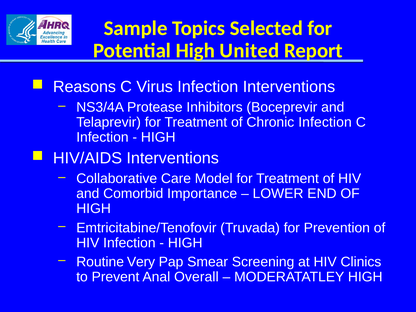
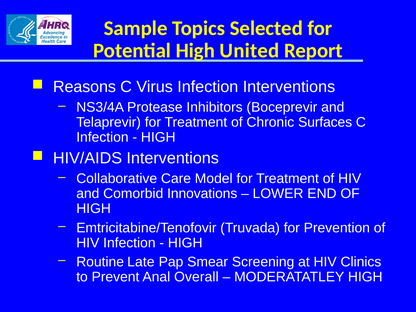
Chronic Infection: Infection -> Surfaces (325, 122)
Importance: Importance -> Innovations (202, 194)
Very: Very -> Late (141, 262)
